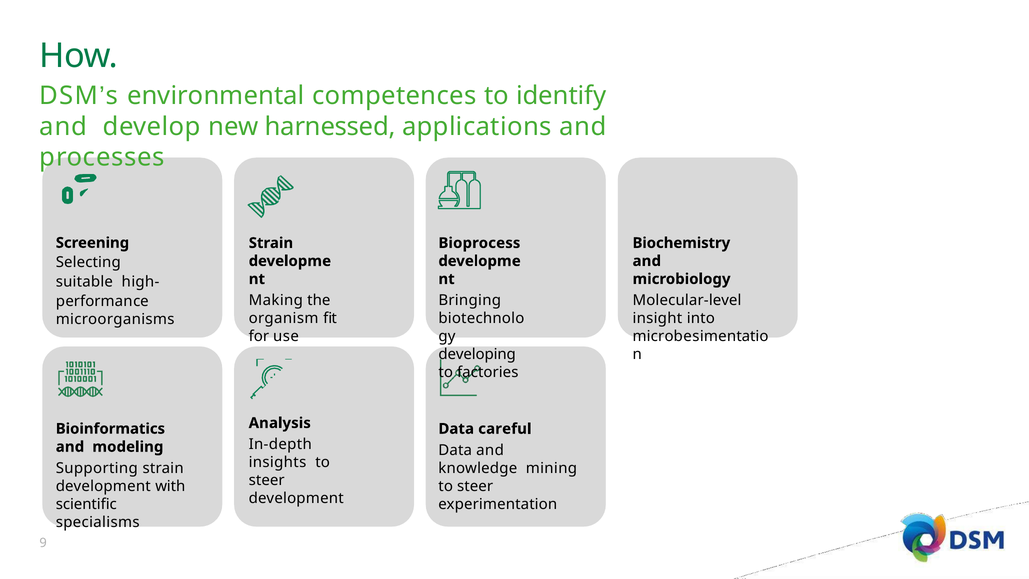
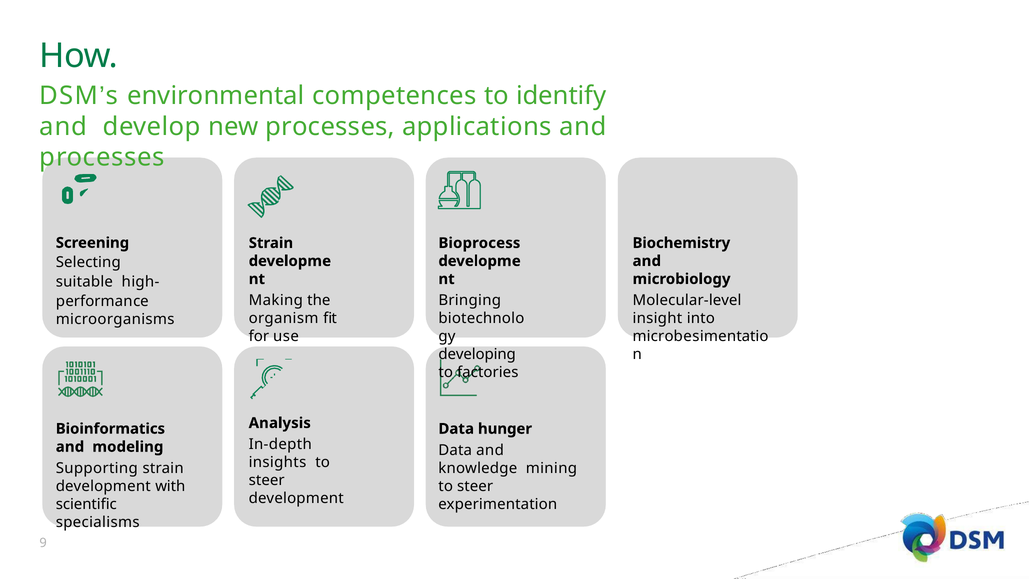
new harnessed: harnessed -> processes (330, 127)
careful: careful -> hunger (505, 429)
